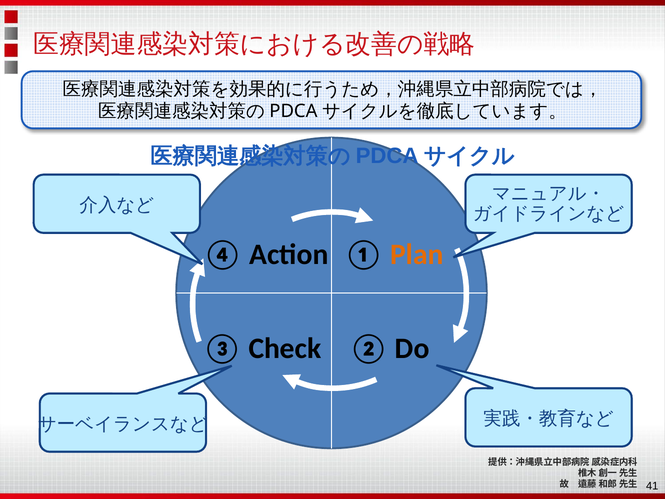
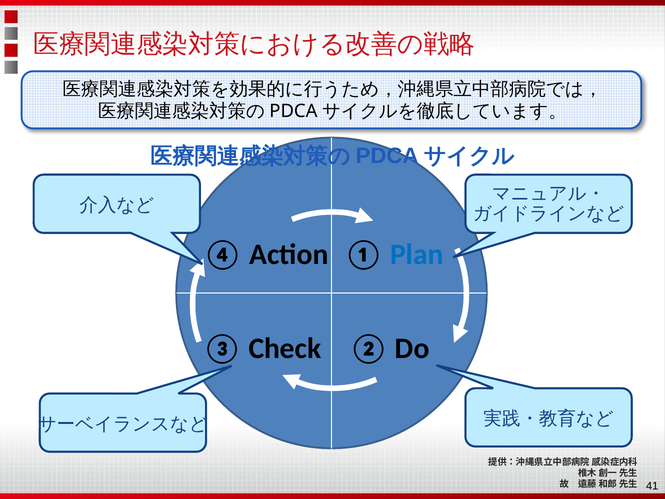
Plan colour: orange -> blue (417, 254)
